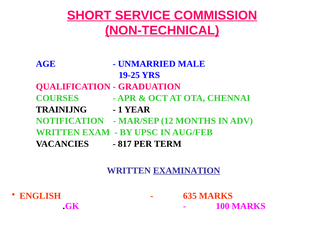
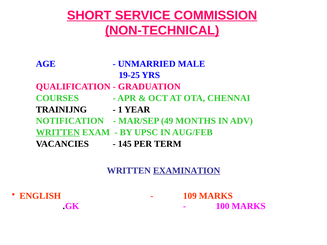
12: 12 -> 49 (167, 121)
WRITTEN underline: none -> present (58, 133)
817: 817 -> 145 (125, 144)
635: 635 -> 109 (190, 196)
